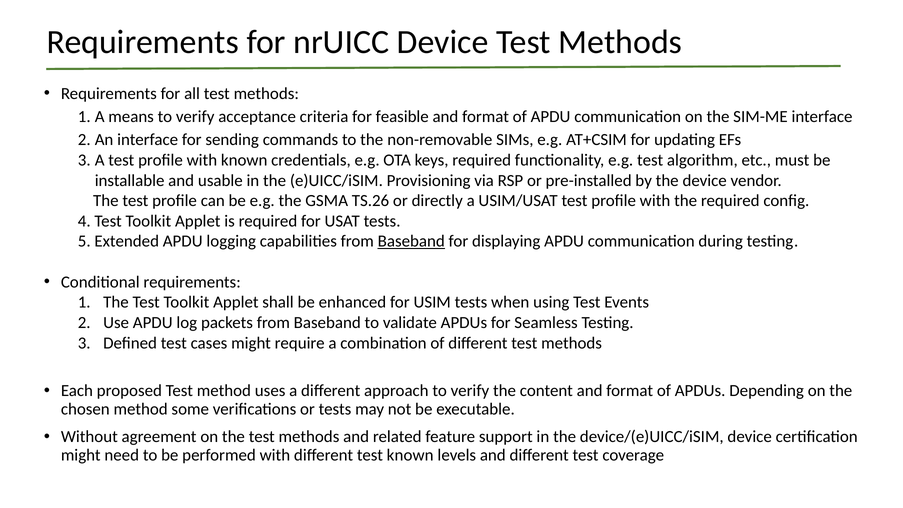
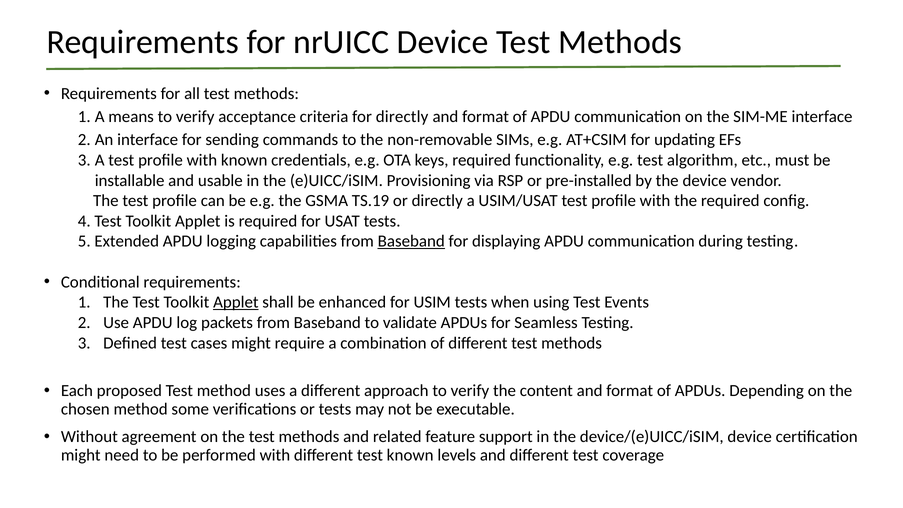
for feasible: feasible -> directly (402, 117)
TS.26: TS.26 -> TS.19 (371, 201)
Applet underline: none -> present (236, 302)
